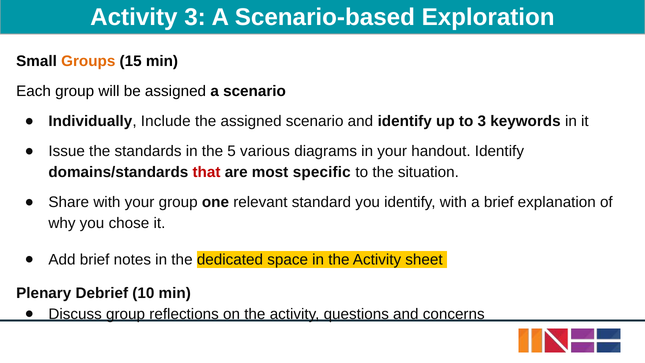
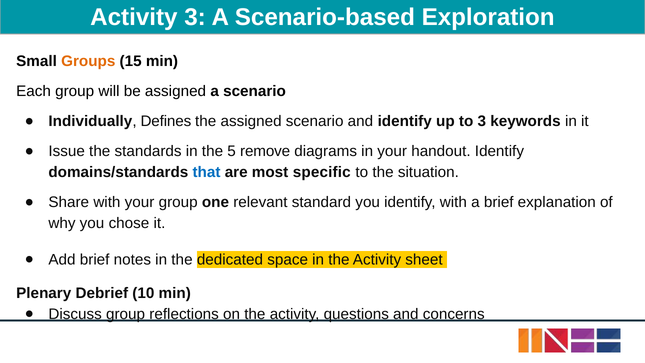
Include: Include -> Defines (166, 121)
various: various -> remove (265, 151)
that colour: red -> blue (207, 172)
